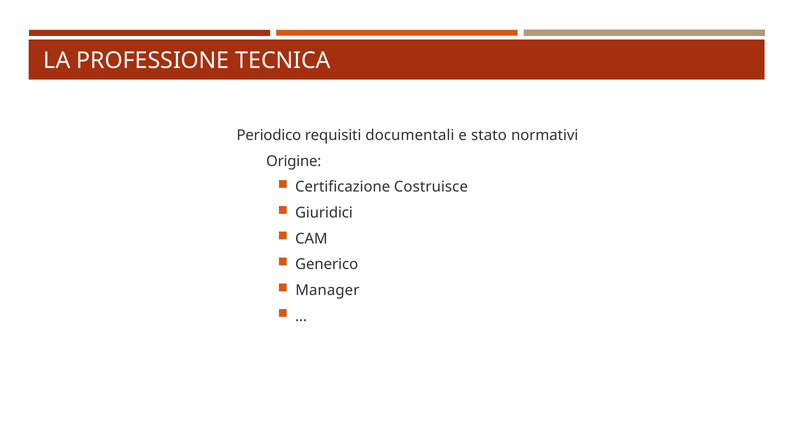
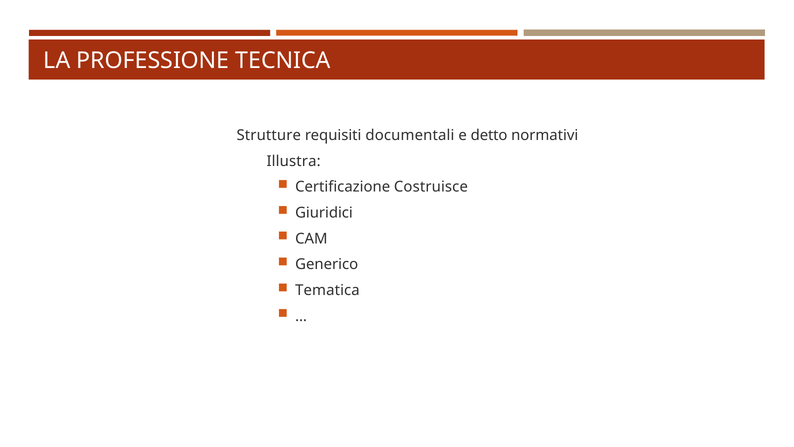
Periodico: Periodico -> Strutture (269, 135)
stato: stato -> detto (489, 135)
Origine: Origine -> Illustra (294, 161)
Manager: Manager -> Tematica (327, 290)
